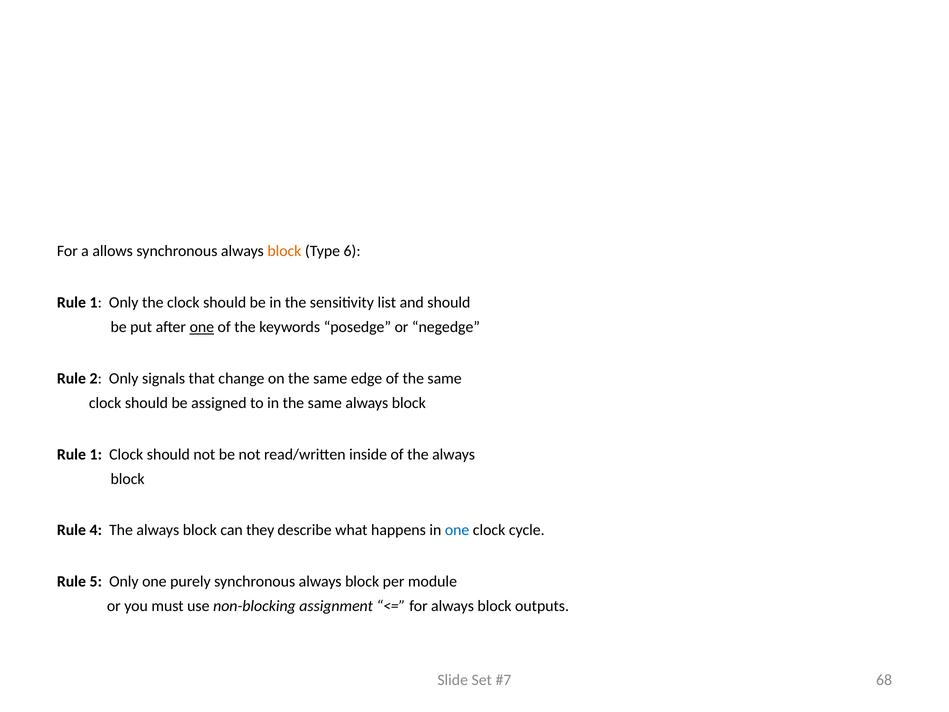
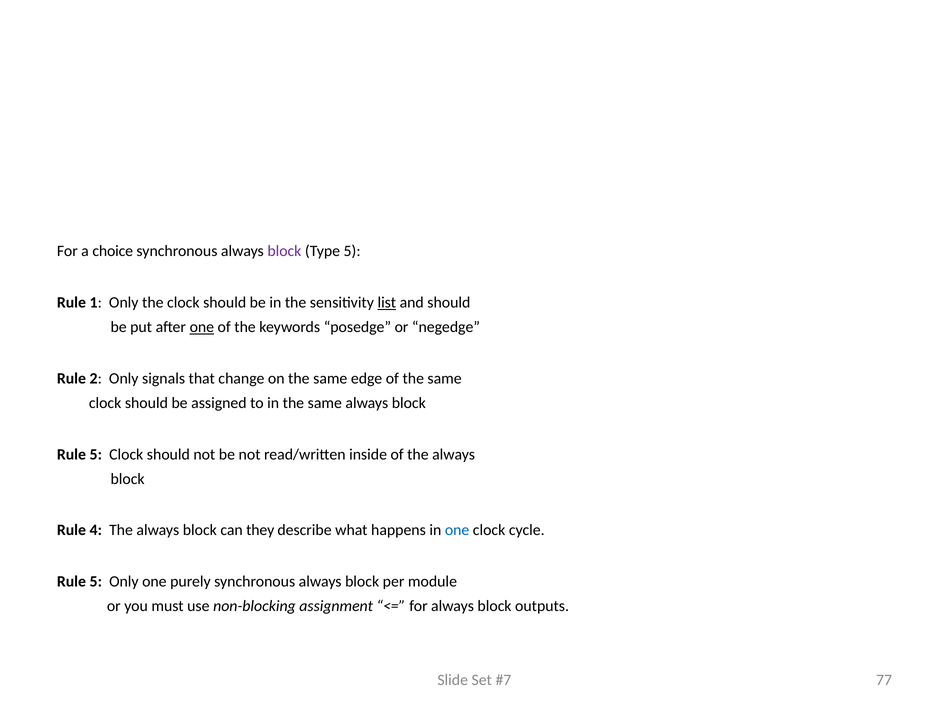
allows: allows -> choice (113, 251)
block colour: orange -> purple (284, 251)
Type 6: 6 -> 5 (352, 251)
list underline: none -> present (387, 302)
1: 1 -> 5 (96, 454)
68: 68 -> 77 (884, 680)
